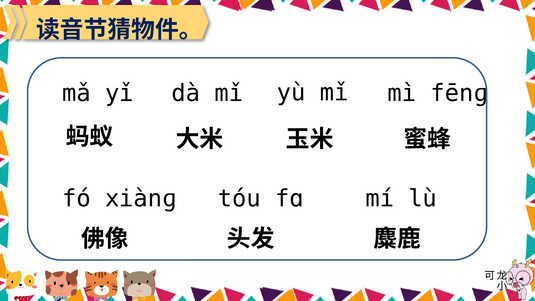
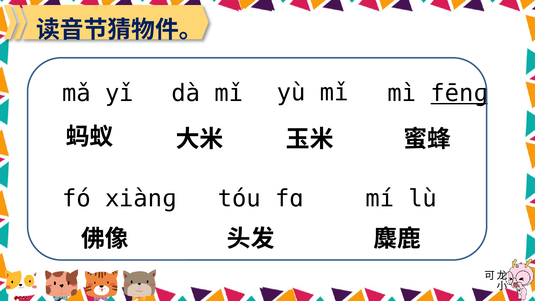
fēnɡ underline: none -> present (459, 93)
